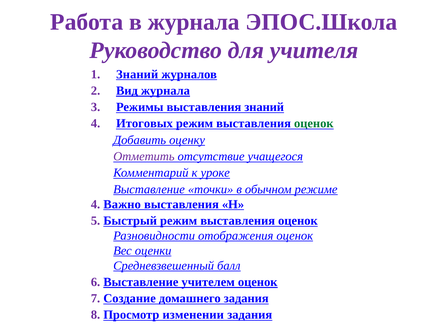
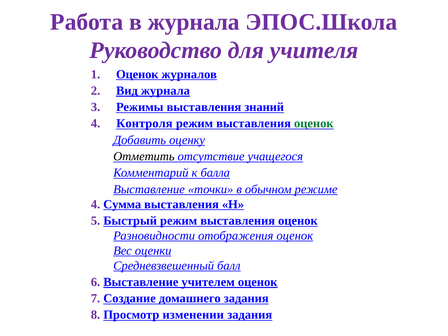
Знаний: Знаний -> Оценок (137, 74)
Итоговых: Итоговых -> Контроля (144, 124)
Отметить colour: purple -> black (144, 156)
уроке: уроке -> балла (215, 173)
Важно: Важно -> Сумма (122, 204)
